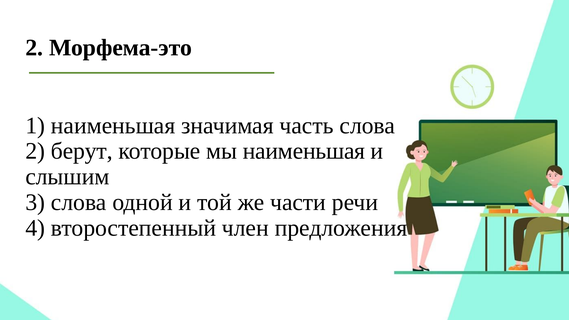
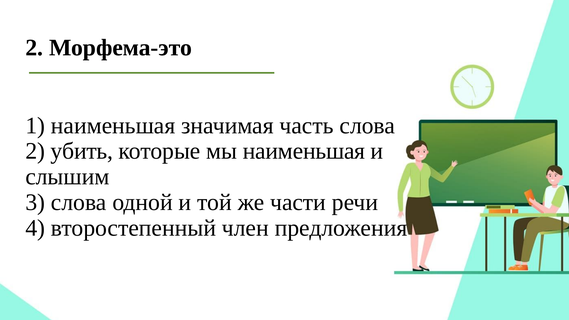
берут: берут -> убить (82, 151)
